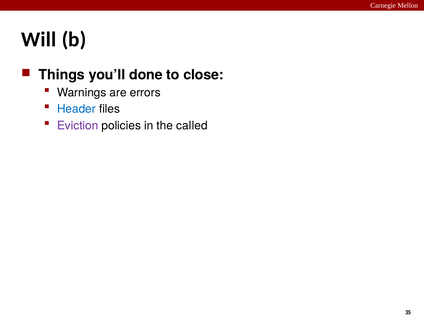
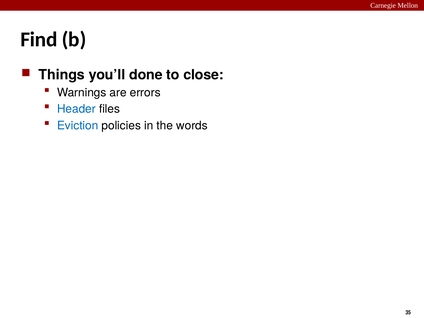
Will: Will -> Find (39, 39)
Eviction colour: purple -> blue (78, 125)
called: called -> words (192, 125)
